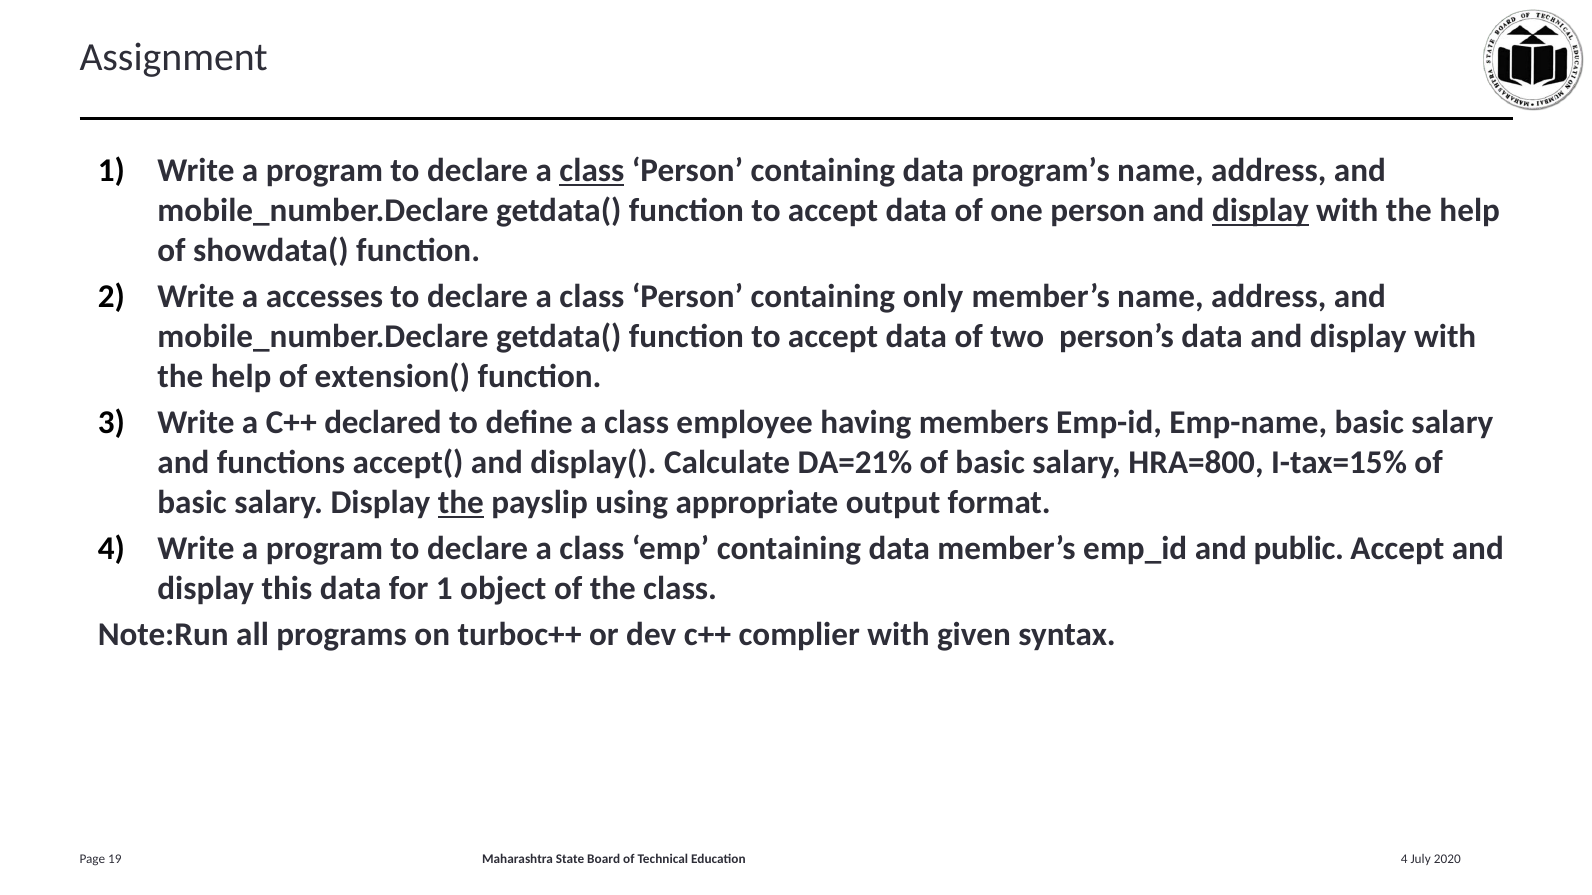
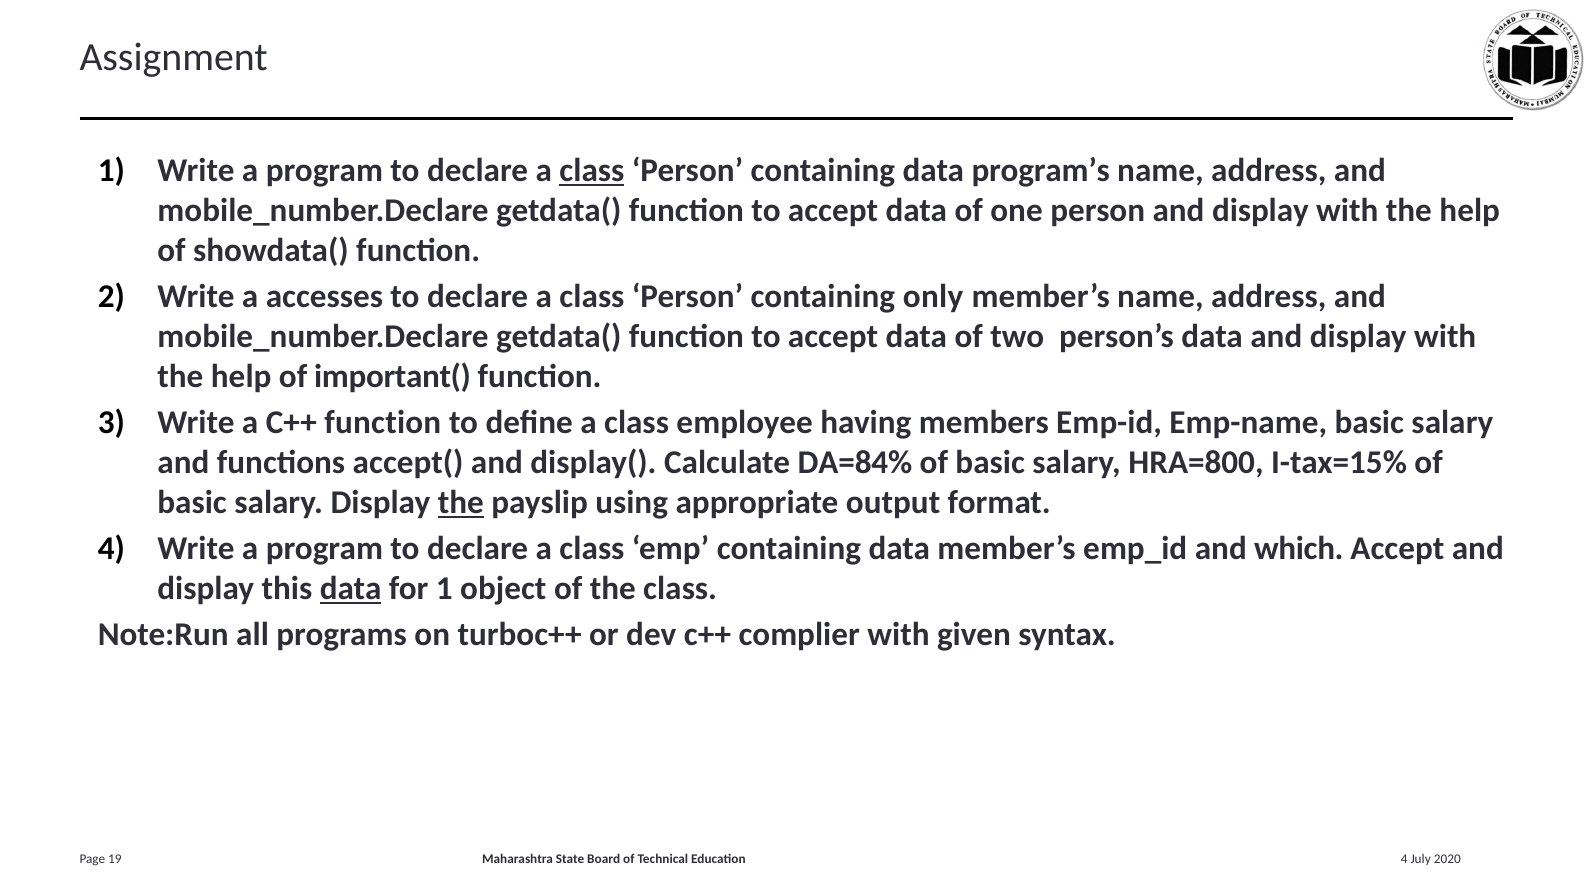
display underline: present -> none (1260, 211)
extension(: extension( -> important( (393, 376)
C++ declared: declared -> function (383, 423)
DA=21%: DA=21% -> DA=84% (855, 463)
public: public -> which (1299, 549)
data underline: none -> present (351, 589)
